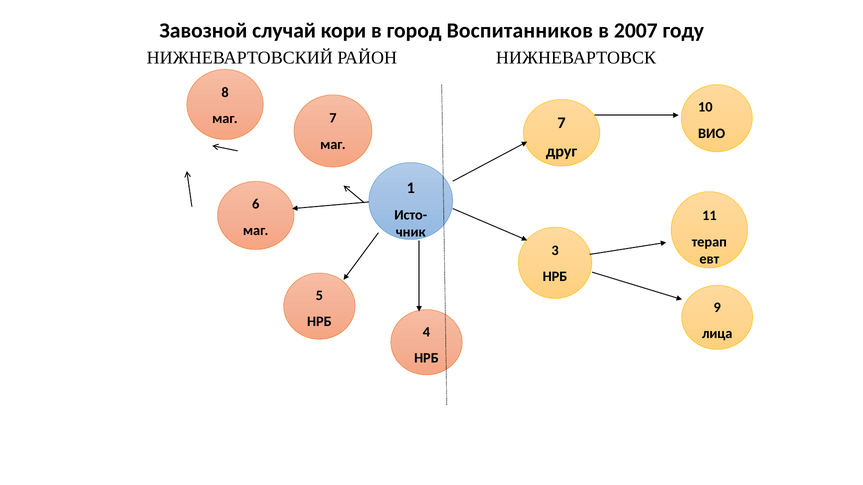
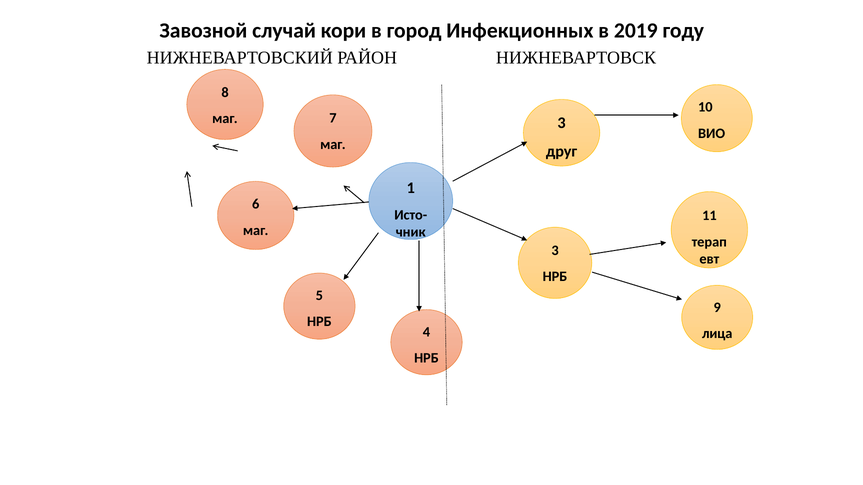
Воспитанников: Воспитанников -> Инфекционных (520, 31)
2007: 2007 -> 2019 (636, 31)
маг 7: 7 -> 3 (562, 123)
